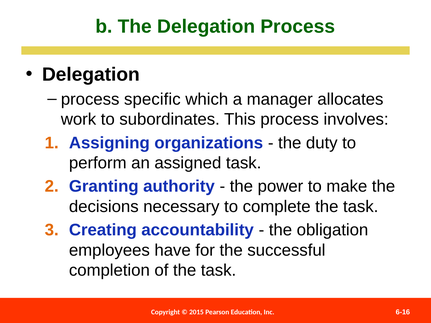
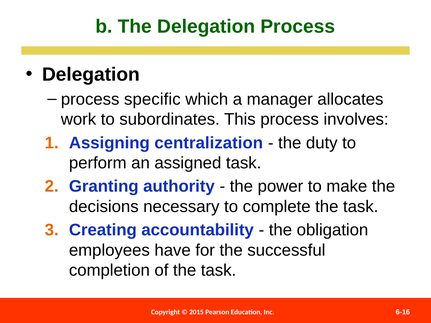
organizations: organizations -> centralization (209, 143)
